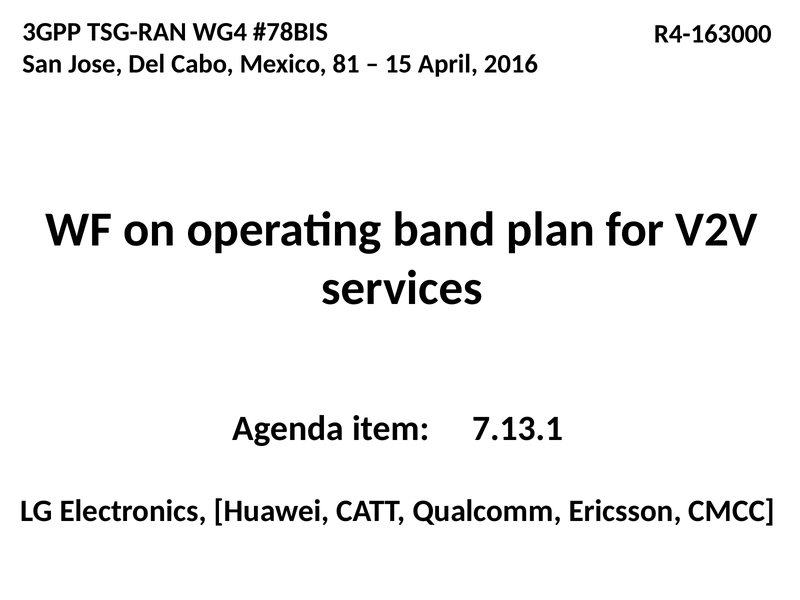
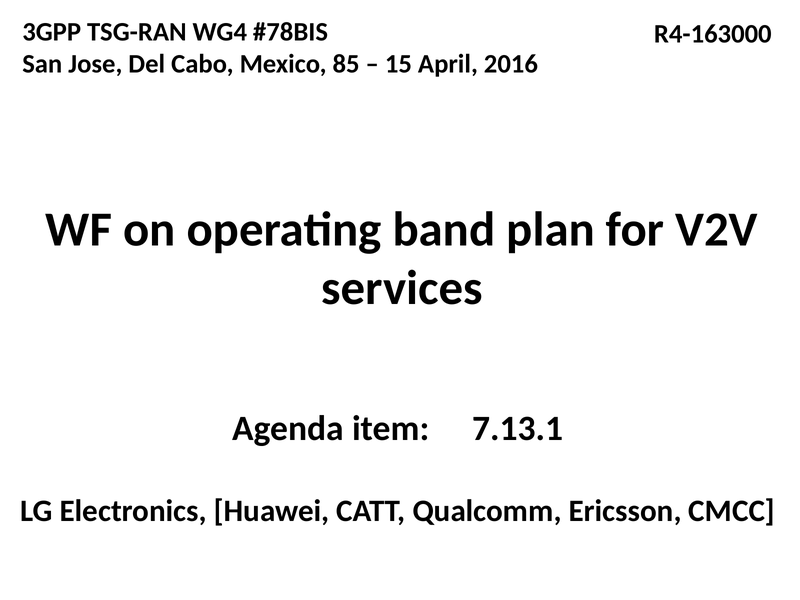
81: 81 -> 85 (346, 64)
